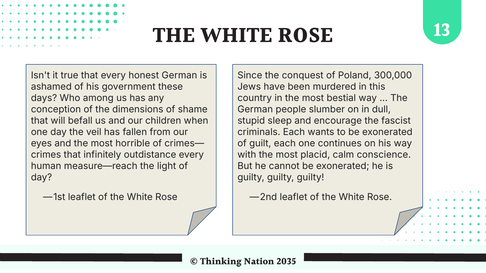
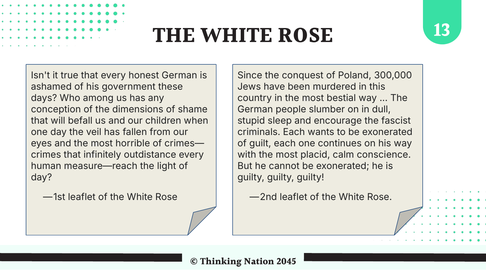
2035: 2035 -> 2045 (286, 262)
